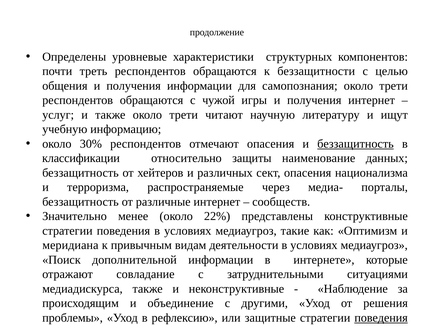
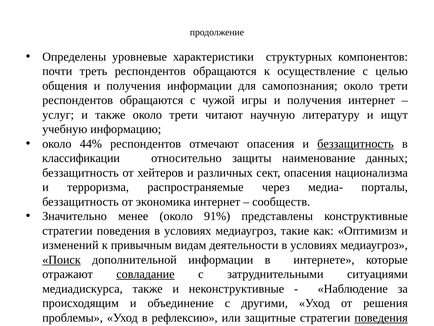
беззащитности: беззащитности -> осуществление (316, 71)
30%: 30% -> 44% (91, 144)
различные: различные -> экономика (163, 201)
22%: 22% -> 91% (217, 216)
меридиана: меридиана -> изменений (70, 245)
Поиск underline: none -> present (61, 259)
совладание underline: none -> present (145, 274)
